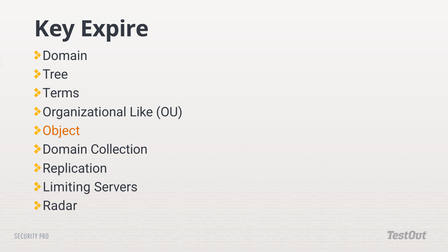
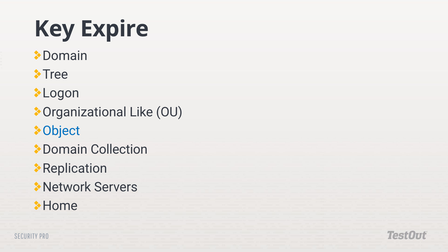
Terms: Terms -> Logon (61, 93)
Object colour: orange -> blue (61, 131)
Limiting: Limiting -> Network (67, 187)
Radar: Radar -> Home (60, 206)
